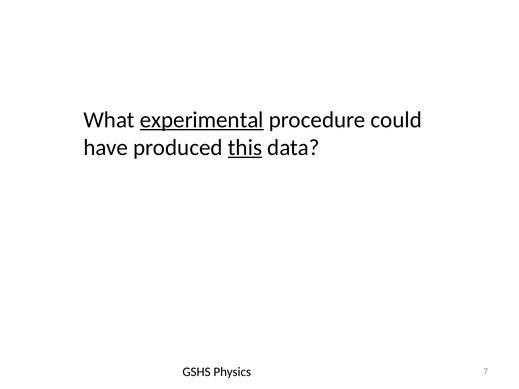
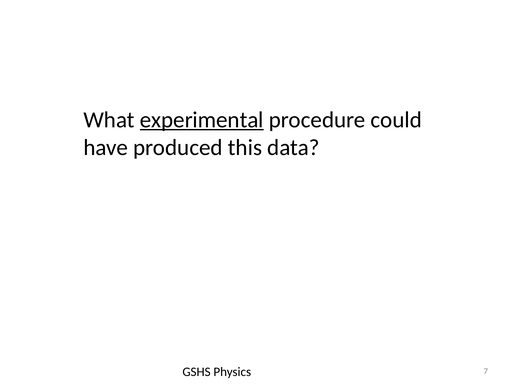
this underline: present -> none (245, 148)
